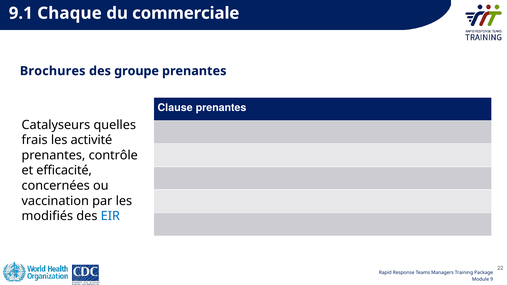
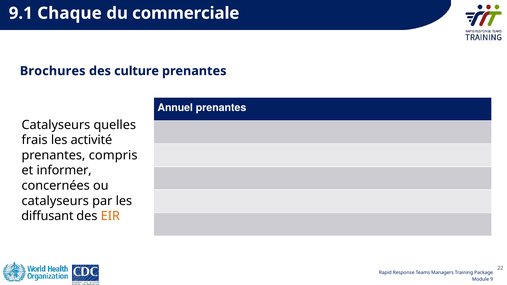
groupe: groupe -> culture (137, 71)
Clause: Clause -> Annuel (175, 108)
contrôle: contrôle -> compris (113, 155)
efficacité: efficacité -> informer (64, 171)
vaccination: vaccination -> catalyseurs (55, 201)
modifiés: modifiés -> diffusant (47, 216)
EIR colour: blue -> orange (110, 216)
